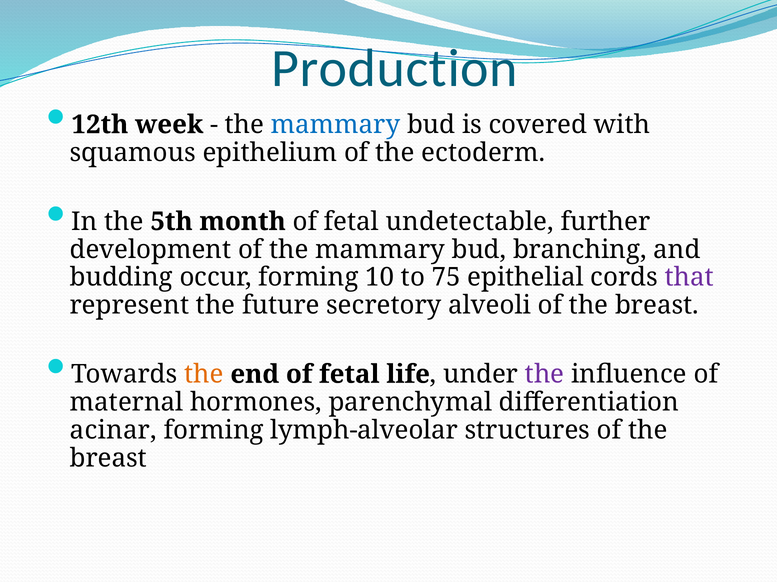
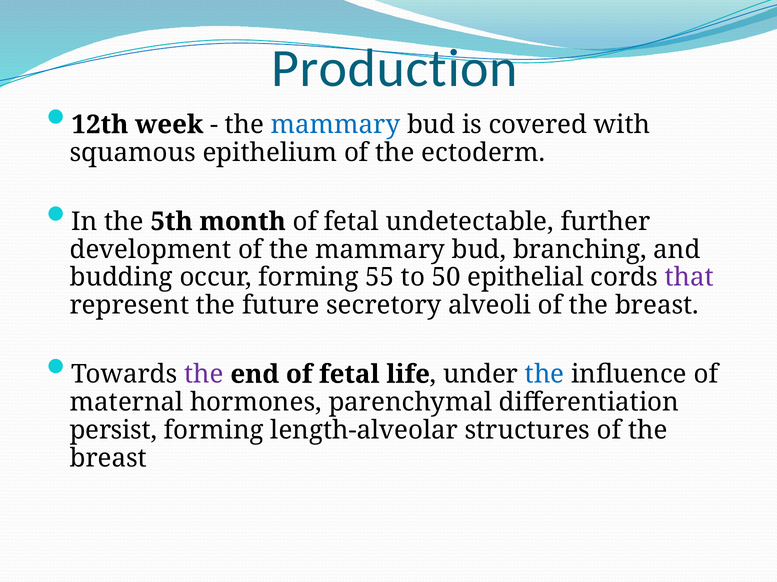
10: 10 -> 55 (380, 278)
75: 75 -> 50 (446, 278)
the colour: orange -> purple (204, 375)
the colour: purple -> blue (545, 375)
acinar: acinar -> persist (114, 431)
lymph-alveolar: lymph-alveolar -> length-alveolar (364, 431)
